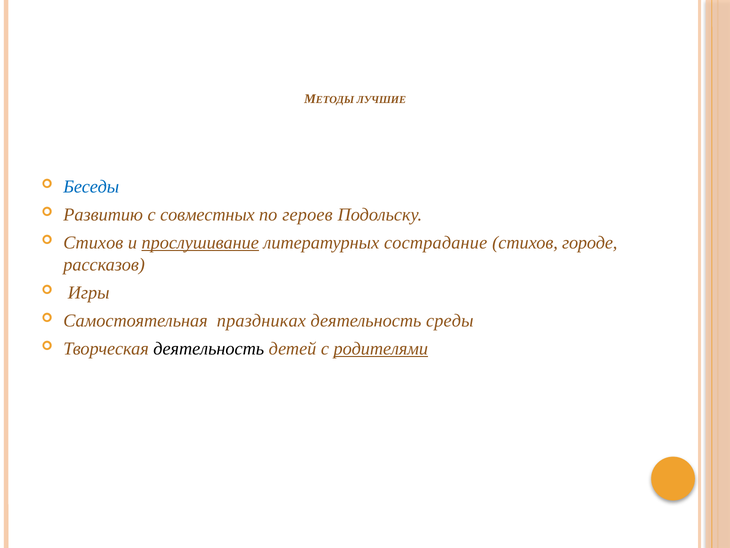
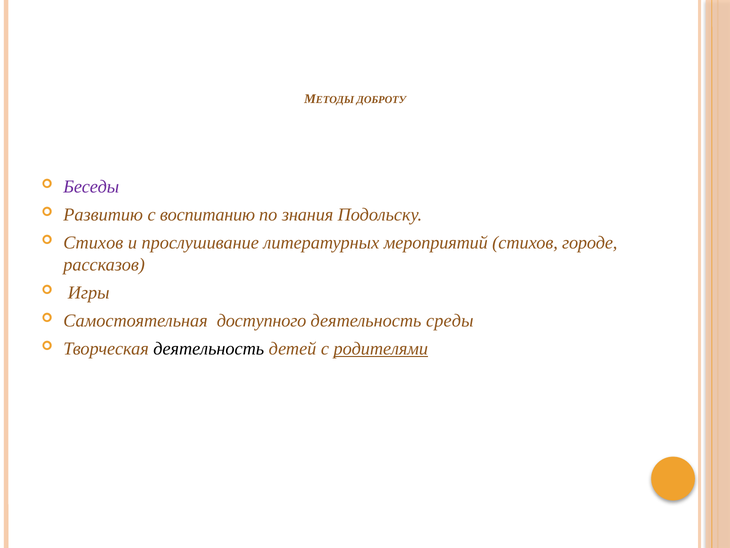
ЛУЧШИЕ: ЛУЧШИЕ -> ДОБРОТУ (381, 100)
Беседы colour: blue -> purple (91, 186)
совместных: совместных -> воспитанию (207, 214)
героев: героев -> знания (308, 214)
прослушивание underline: present -> none (200, 242)
сострадание: сострадание -> мероприятий (436, 242)
праздниках: праздниках -> доступного (262, 320)
